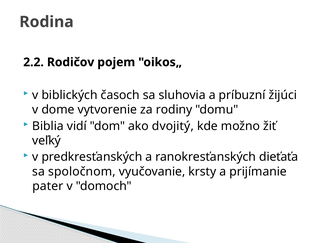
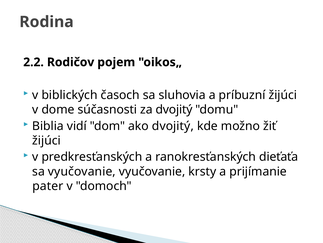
vytvorenie: vytvorenie -> súčasnosti (107, 109)
za rodiny: rodiny -> dvojitý (174, 109)
veľký: veľký -> žijúci (47, 140)
sa spoločnom: spoločnom -> vyučovanie (82, 171)
